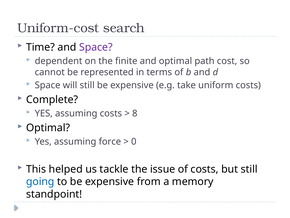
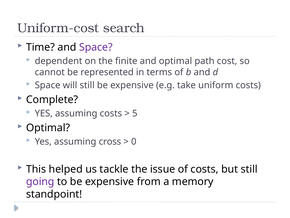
8: 8 -> 5 (135, 113)
force: force -> cross (110, 141)
going colour: blue -> purple (40, 181)
